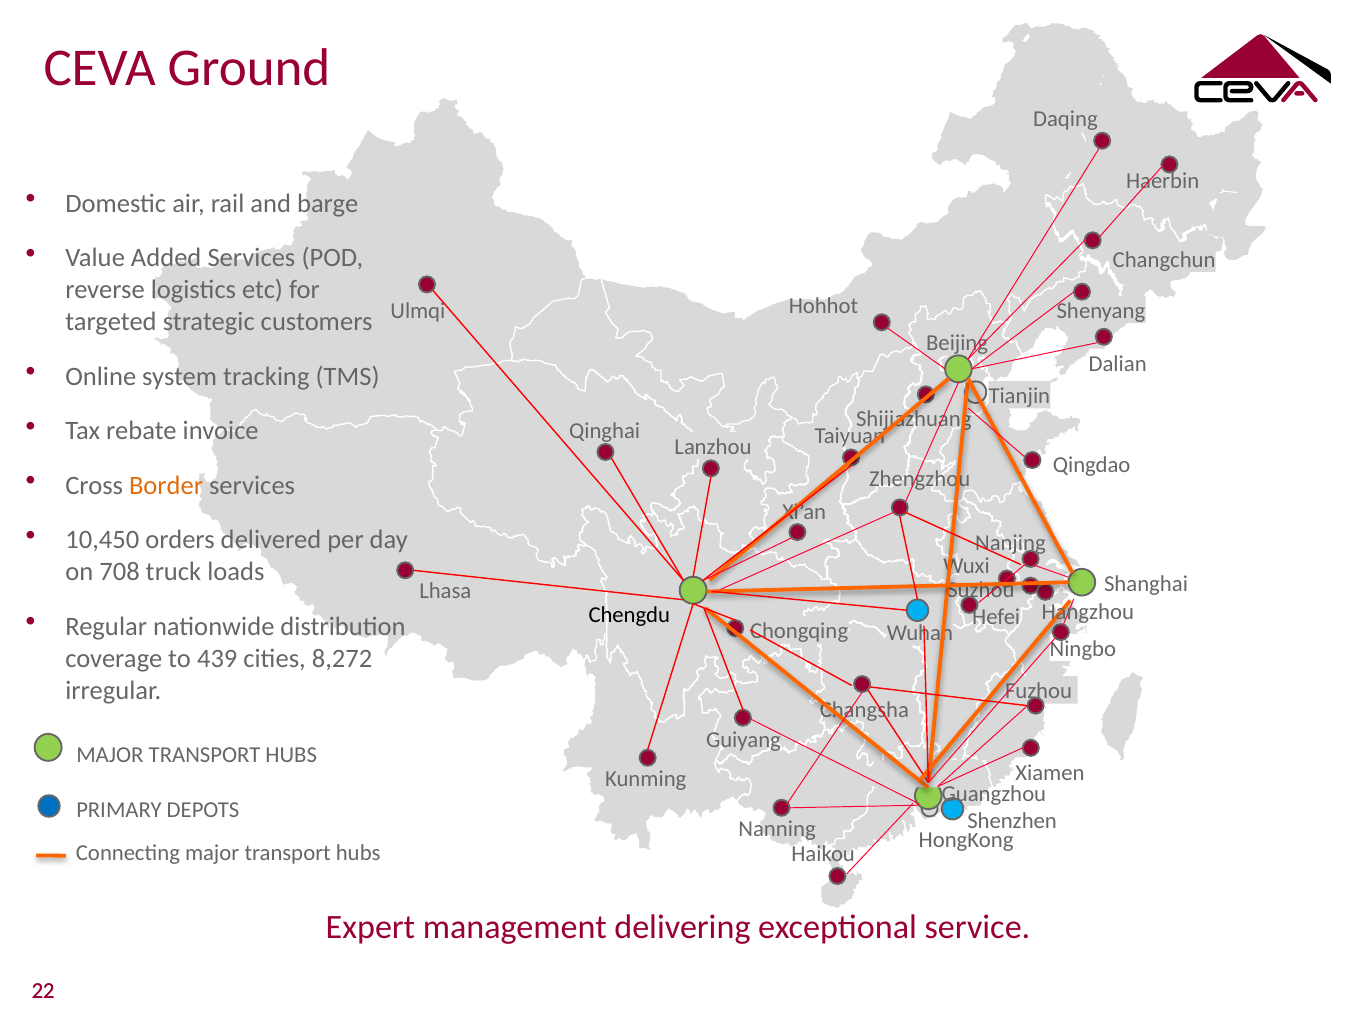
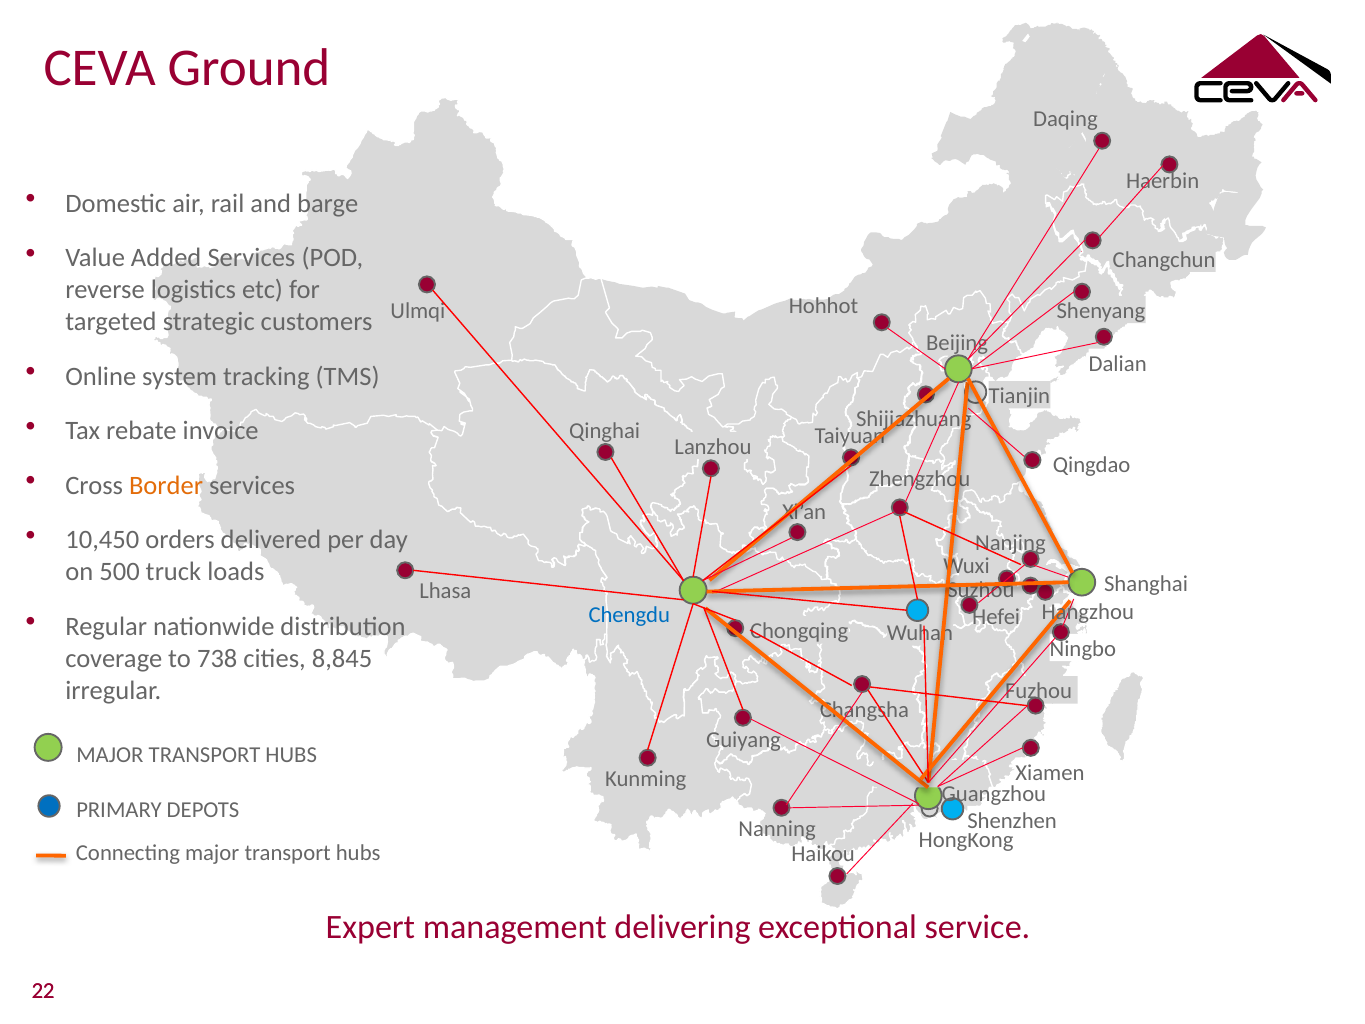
708: 708 -> 500 (120, 572)
Chengdu colour: black -> blue (629, 615)
439: 439 -> 738 (217, 658)
8,272: 8,272 -> 8,845 (342, 658)
